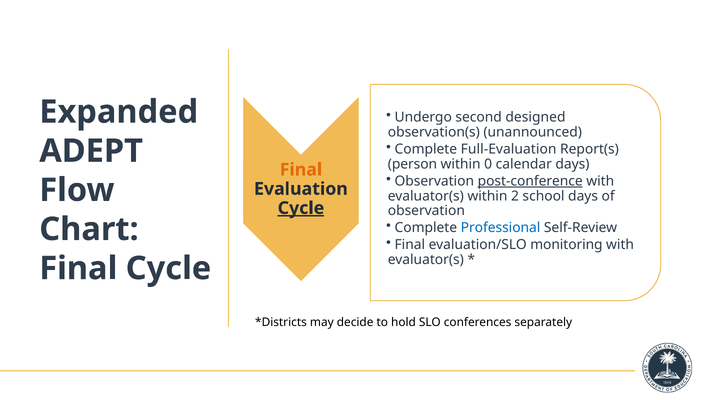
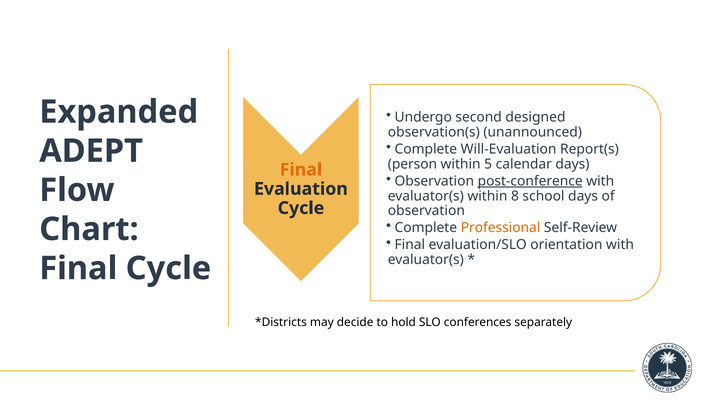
Full-Evaluation: Full-Evaluation -> Will-Evaluation (509, 149)
0: 0 -> 5 (488, 164)
2: 2 -> 8 (515, 196)
Cycle underline: present -> none (301, 208)
Professional colour: blue -> orange (501, 228)
monitoring: monitoring -> orientation (566, 245)
